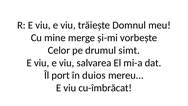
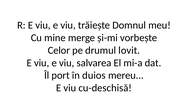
simt: simt -> lovit (129, 50)
cu-îmbrăcat: cu-îmbrăcat -> cu-deschisă (105, 88)
